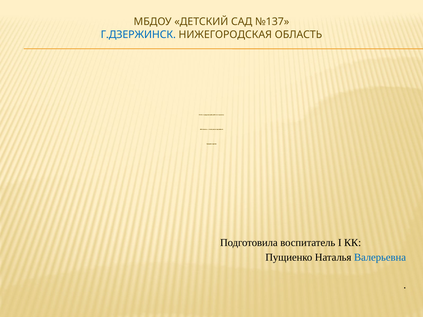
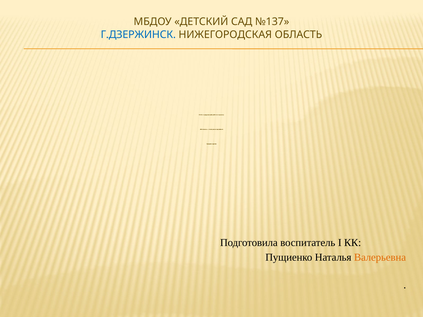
Валерьевна colour: blue -> orange (380, 258)
